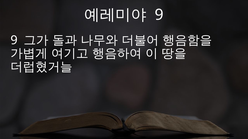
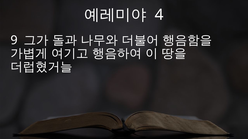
9: 9 -> 4 (159, 15)
